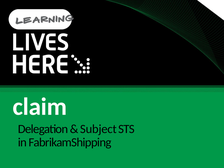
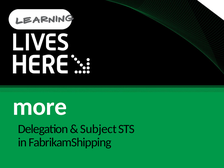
claim: claim -> more (40, 107)
